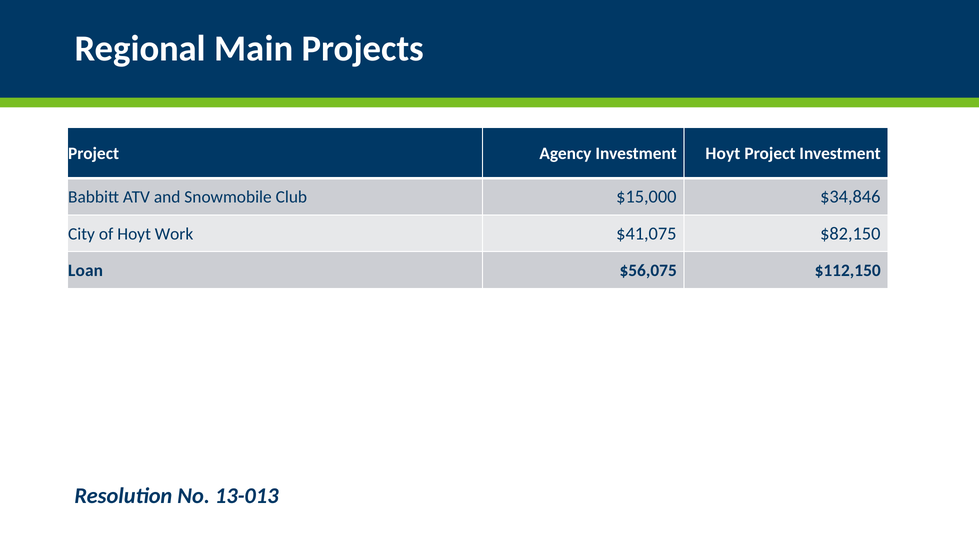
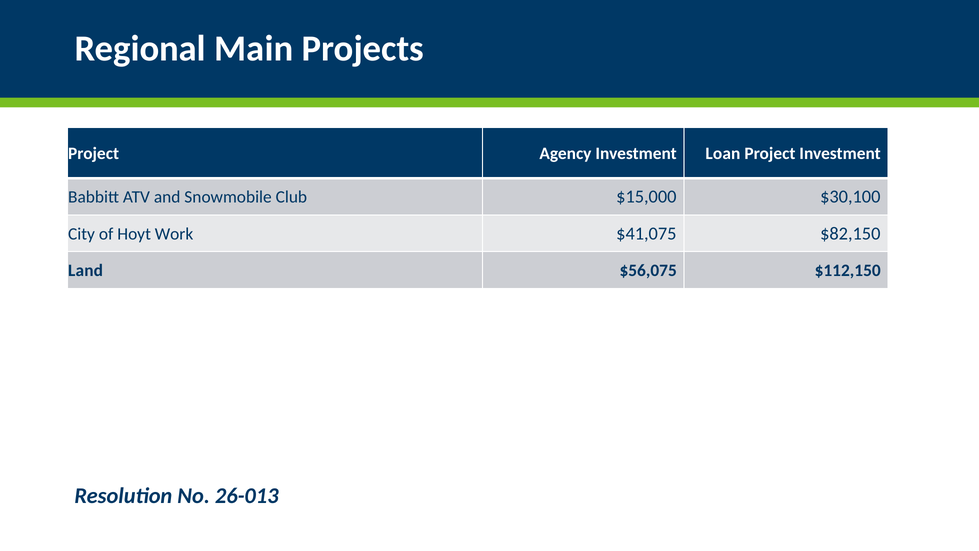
Investment Hoyt: Hoyt -> Loan (723, 153)
$34,846: $34,846 -> $30,100 (850, 197)
Loan: Loan -> Land (86, 270)
13-013: 13-013 -> 26-013 (247, 495)
